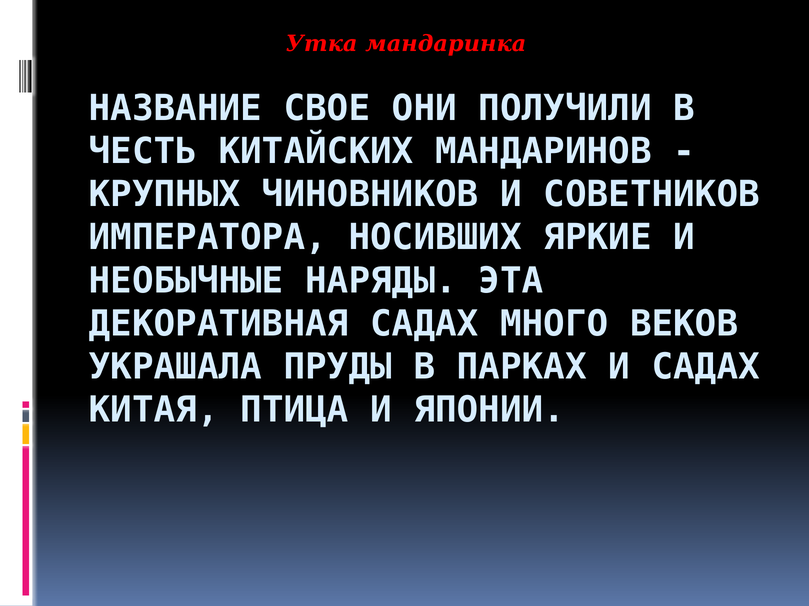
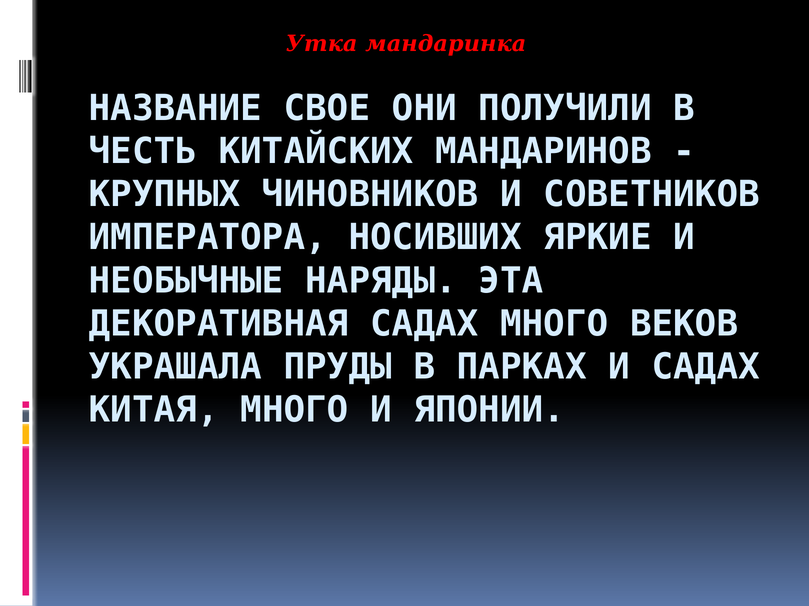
КИТАЯ ПТИЦА: ПТИЦА -> МНОГО (295, 411)
